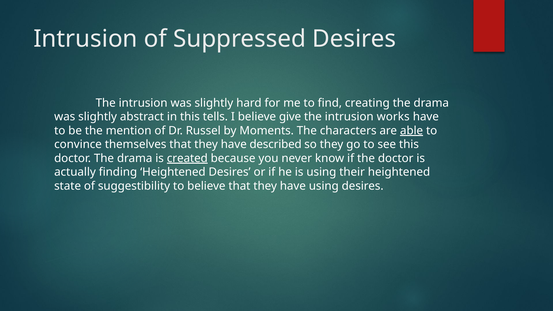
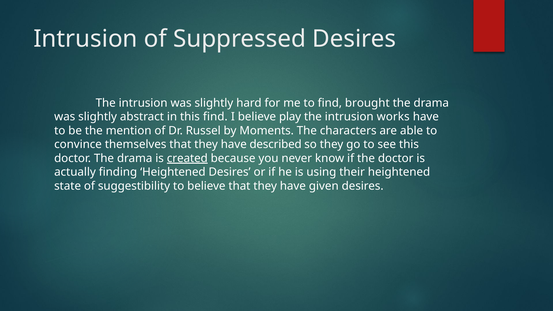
creating: creating -> brought (367, 103)
this tells: tells -> find (215, 117)
give: give -> play (290, 117)
able underline: present -> none (412, 131)
have using: using -> given (324, 186)
